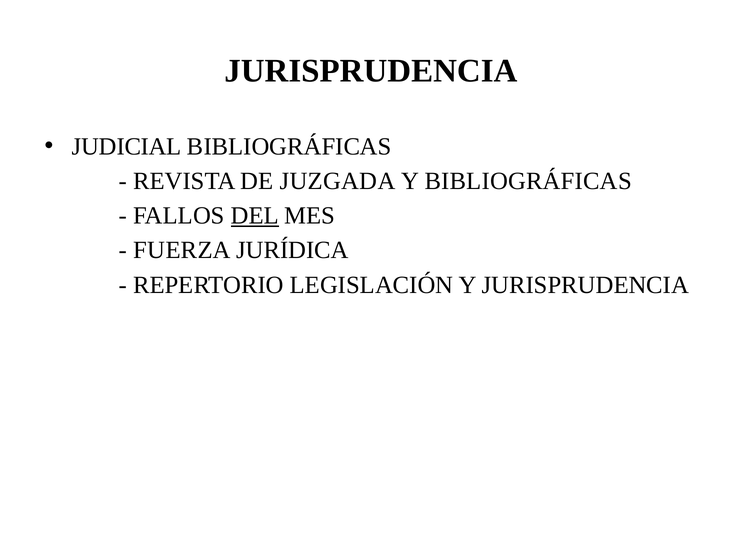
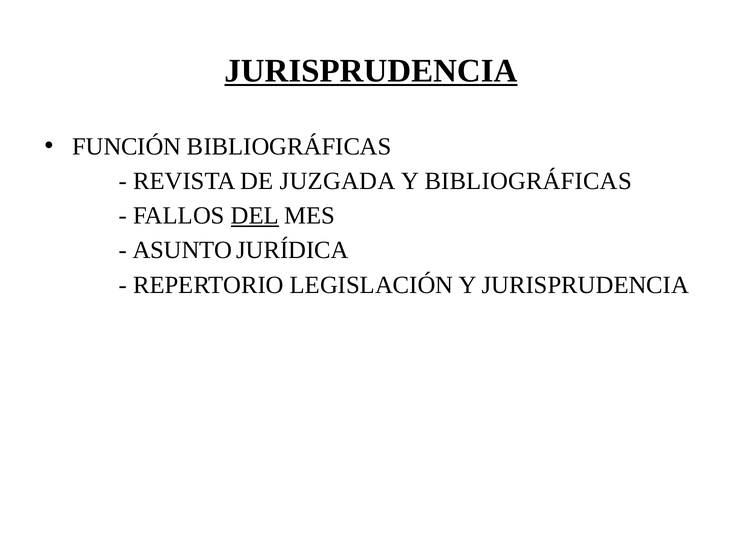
JURISPRUDENCIA underline: none -> present (371, 71)
JUDICIAL: JUDICIAL -> FUNCIÓN (127, 147)
FUERZA: FUERZA -> ASUNTO (182, 251)
